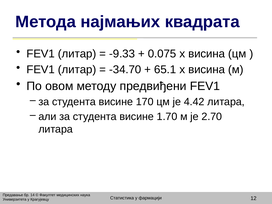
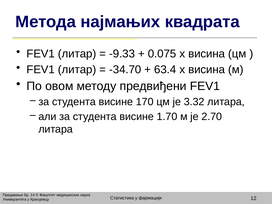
65.1: 65.1 -> 63.4 (165, 70)
4.42: 4.42 -> 3.32 (194, 102)
